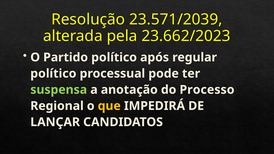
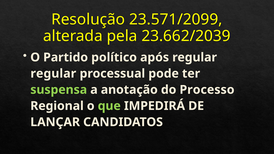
23.571/2039: 23.571/2039 -> 23.571/2099 (176, 19)
23.662/2023: 23.662/2023 -> 23.662/2039 (186, 36)
político: político -> regular (53, 74)
que colour: yellow -> light green (109, 106)
